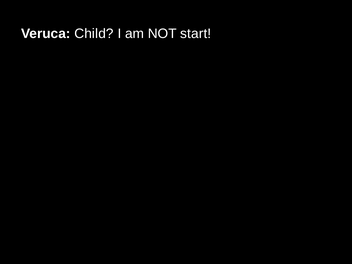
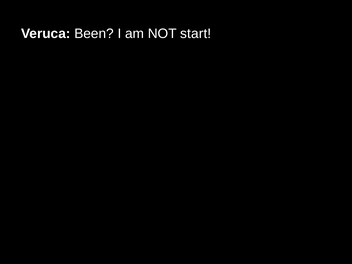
Child: Child -> Been (94, 34)
